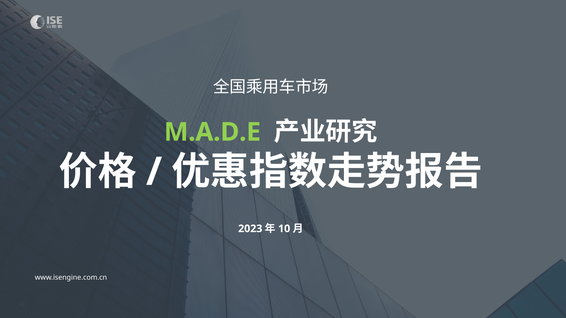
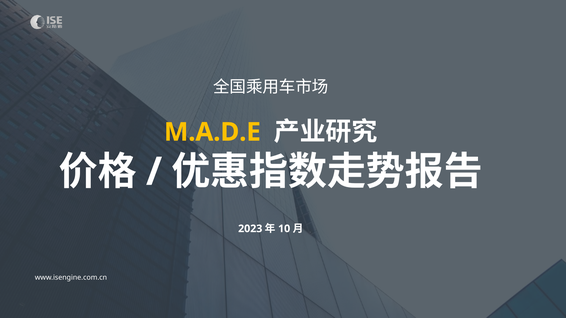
M.A.D.E colour: light green -> yellow (212, 132)
